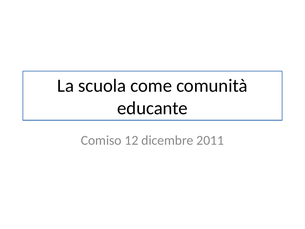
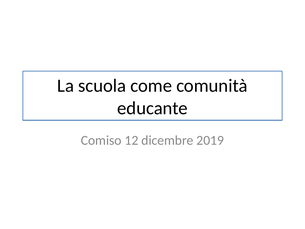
2011: 2011 -> 2019 (210, 140)
